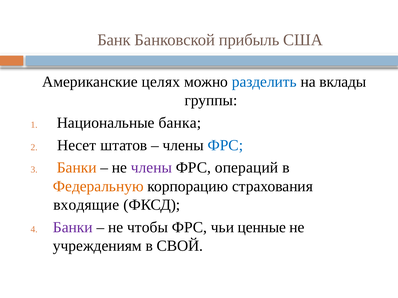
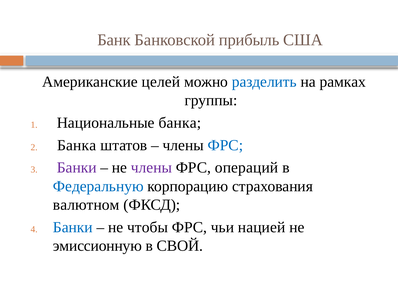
целях: целях -> целей (161, 82)
вклады: вклады -> рамках (343, 82)
Несет: Несет -> Банка (77, 145)
Банки colour: orange -> purple (77, 168)
Федеральную colour: orange -> blue (98, 187)
входящие: входящие -> валютном (86, 205)
Банки colour: purple -> blue (73, 228)
ценные: ценные -> нацией (262, 228)
учреждениям: учреждениям -> эмиссионную (97, 246)
